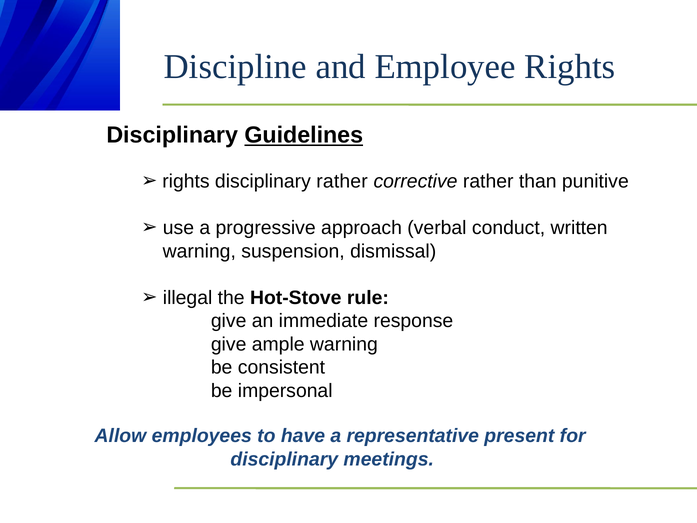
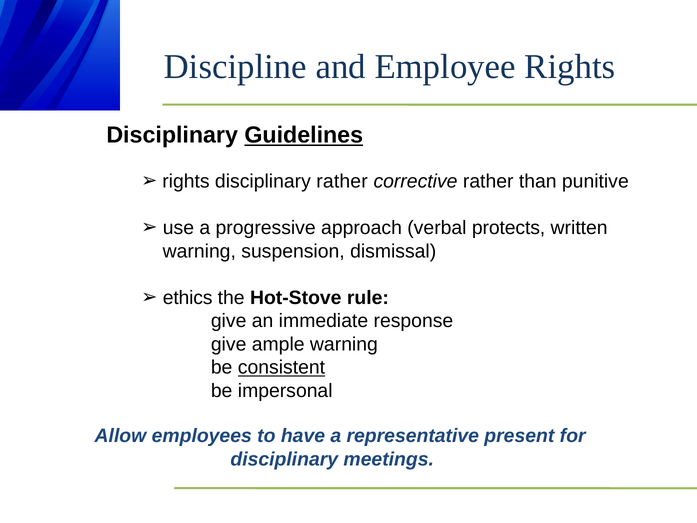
conduct: conduct -> protects (509, 228)
illegal: illegal -> ethics (188, 298)
consistent underline: none -> present (281, 367)
